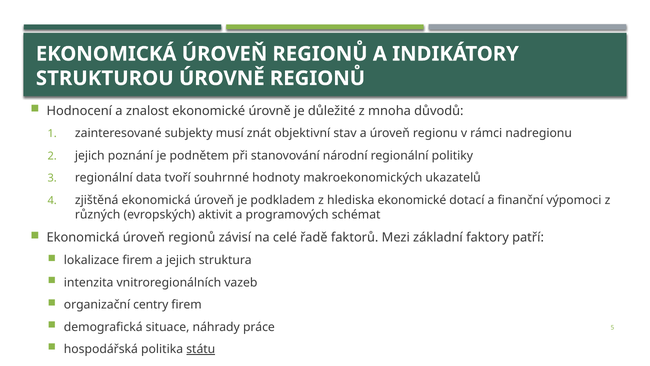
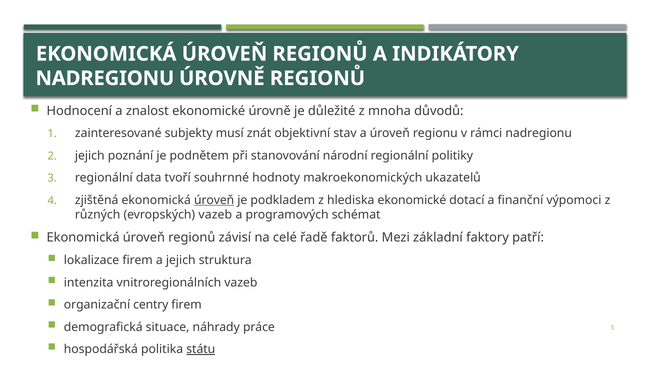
STRUKTUROU: STRUKTUROU -> NADREGIONU (105, 78)
úroveň underline: none -> present (214, 200)
evropských aktivit: aktivit -> vazeb (215, 215)
